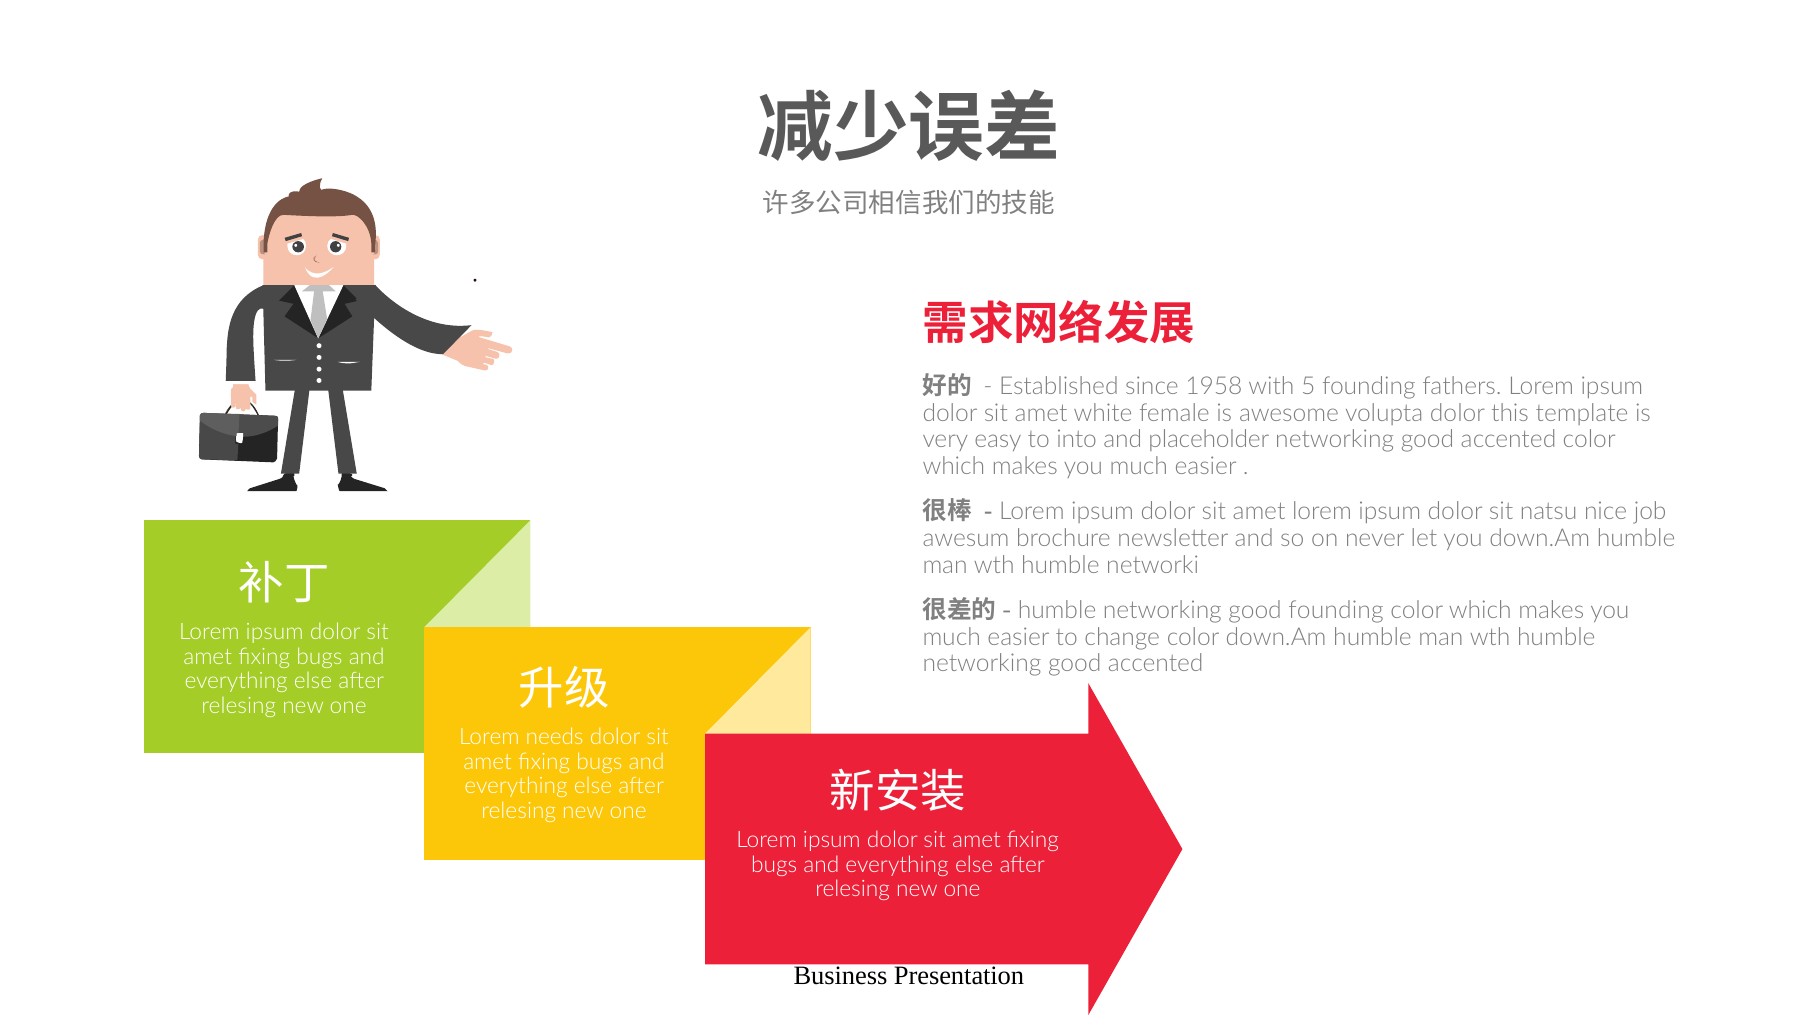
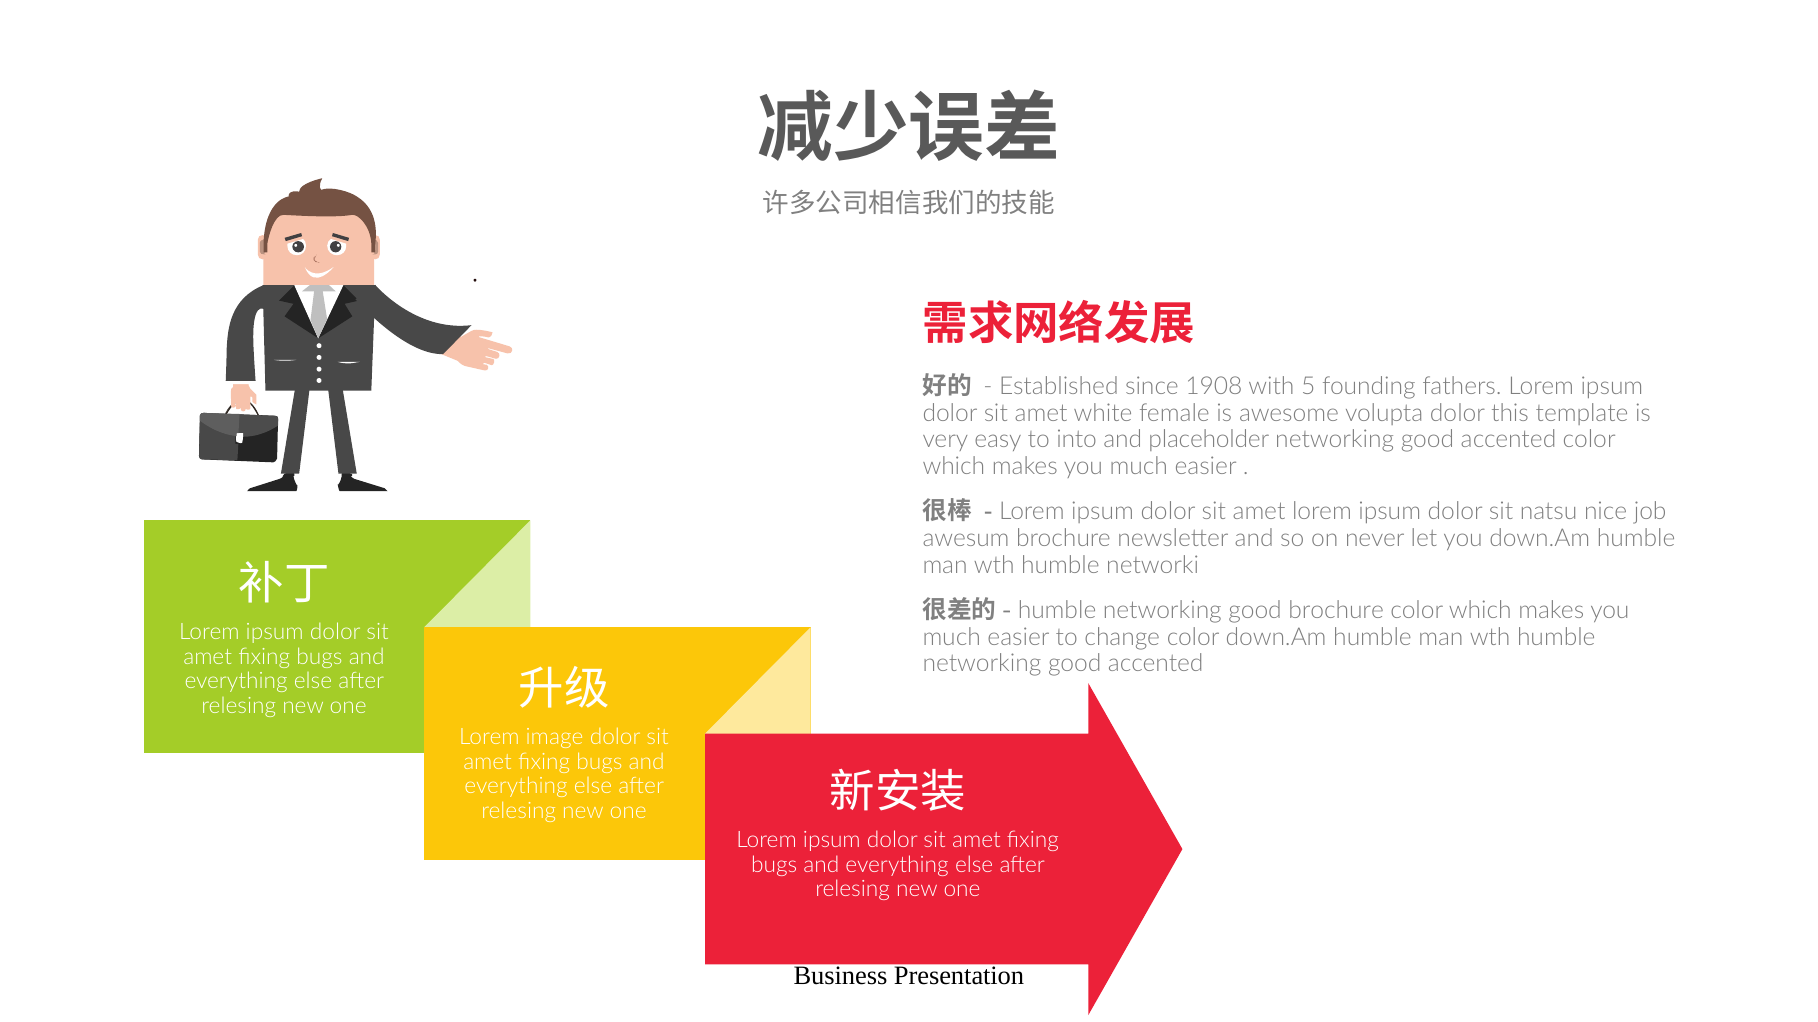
1958: 1958 -> 1908 (1214, 387)
good founding: founding -> brochure (1336, 611)
needs: needs -> image (555, 737)
